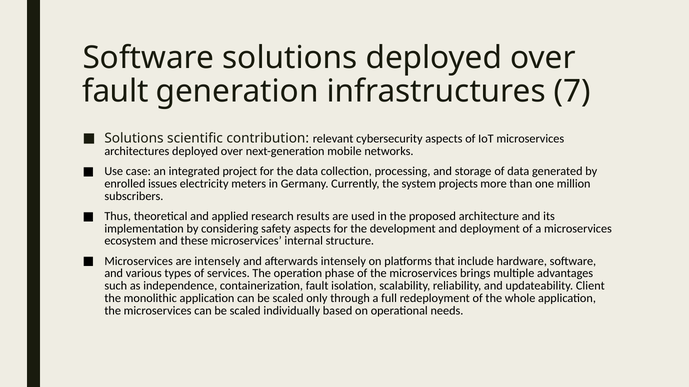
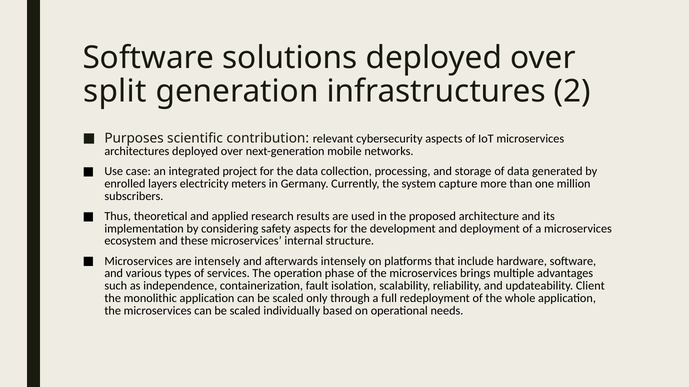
fault: fault -> split (115, 92)
7: 7 -> 2 (572, 92)
Solutions: Solutions -> Purposes (134, 138)
issues: issues -> layers (163, 184)
projects: projects -> capture (458, 184)
